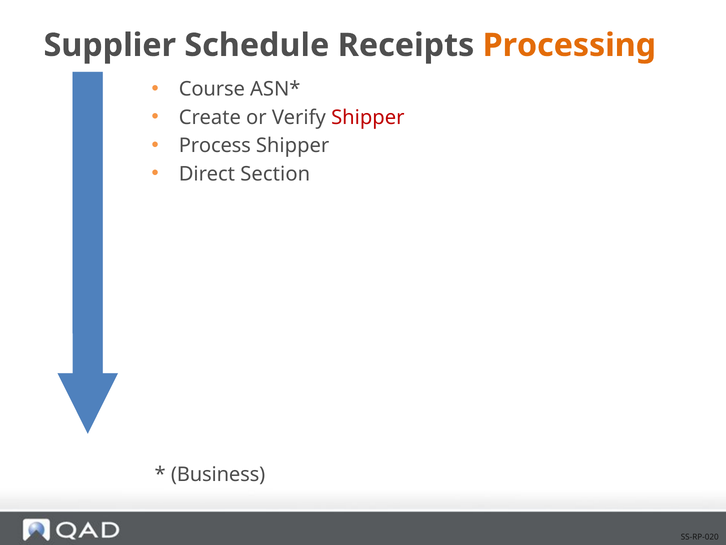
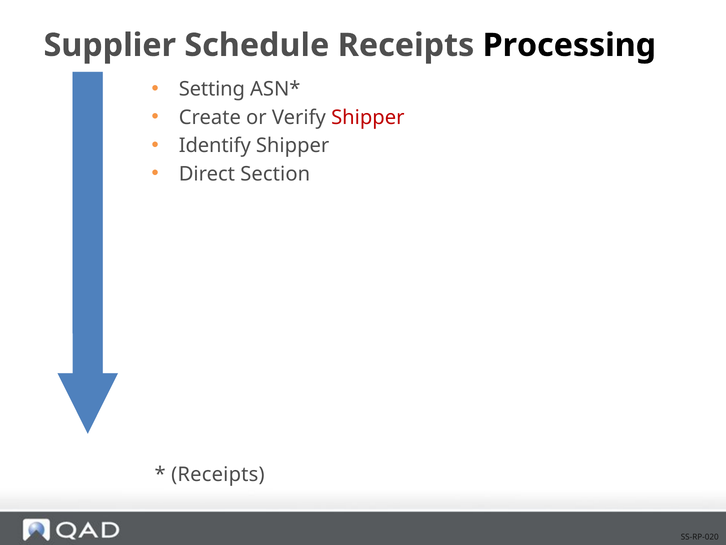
Processing colour: orange -> black (569, 45)
Course: Course -> Setting (212, 89)
Process: Process -> Identify (215, 146)
Business: Business -> Receipts (218, 474)
